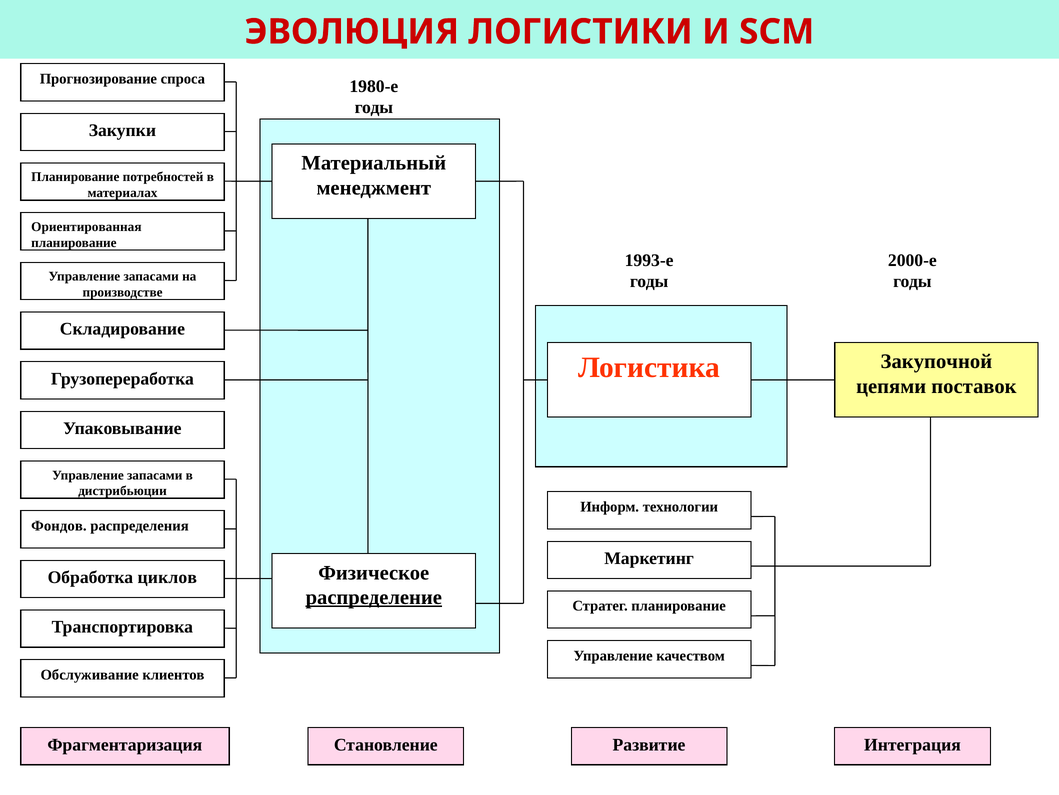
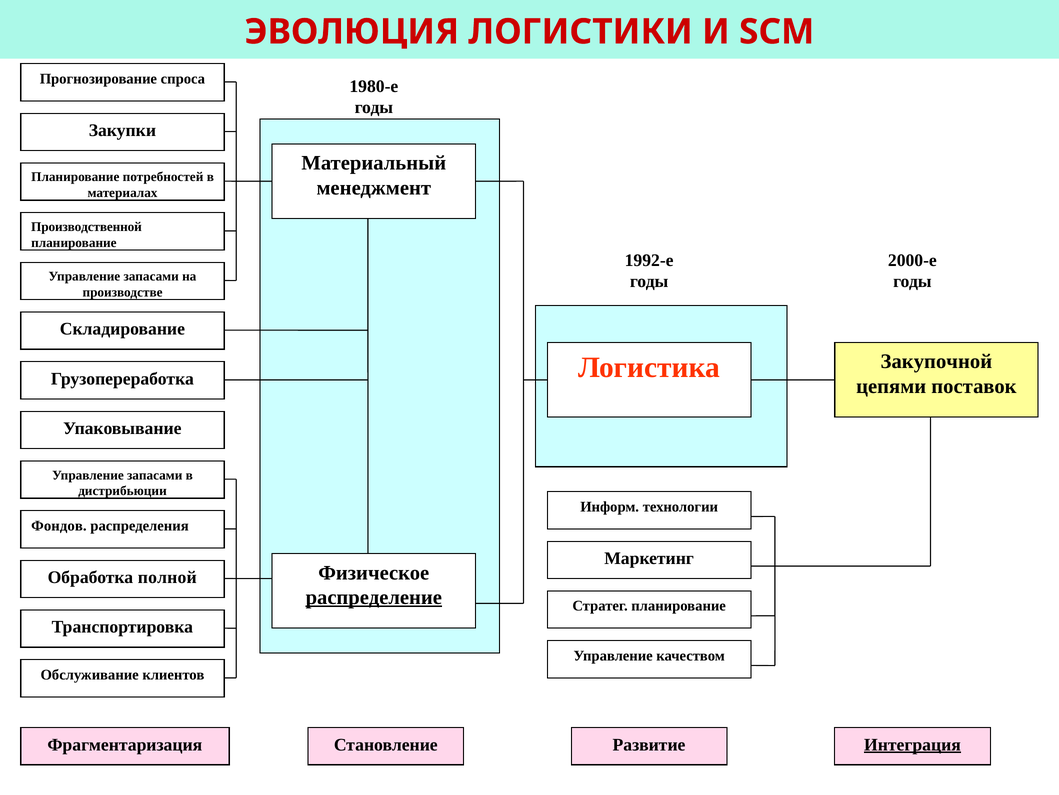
Ориентированная: Ориентированная -> Производственной (86, 227)
1993-е: 1993-е -> 1992-е (649, 260)
циклов: циклов -> полной (167, 577)
Интеграция underline: none -> present (912, 744)
